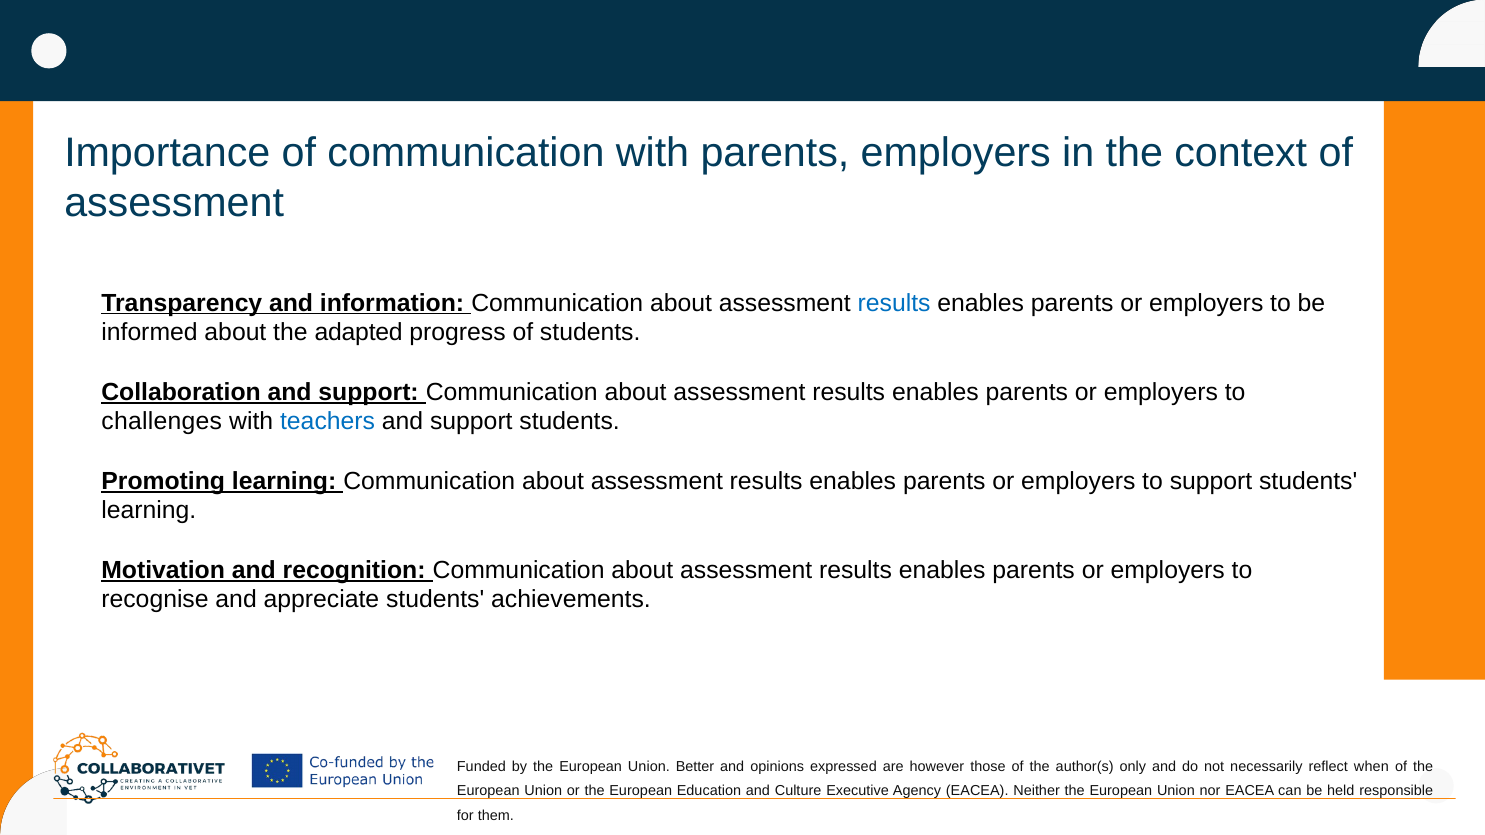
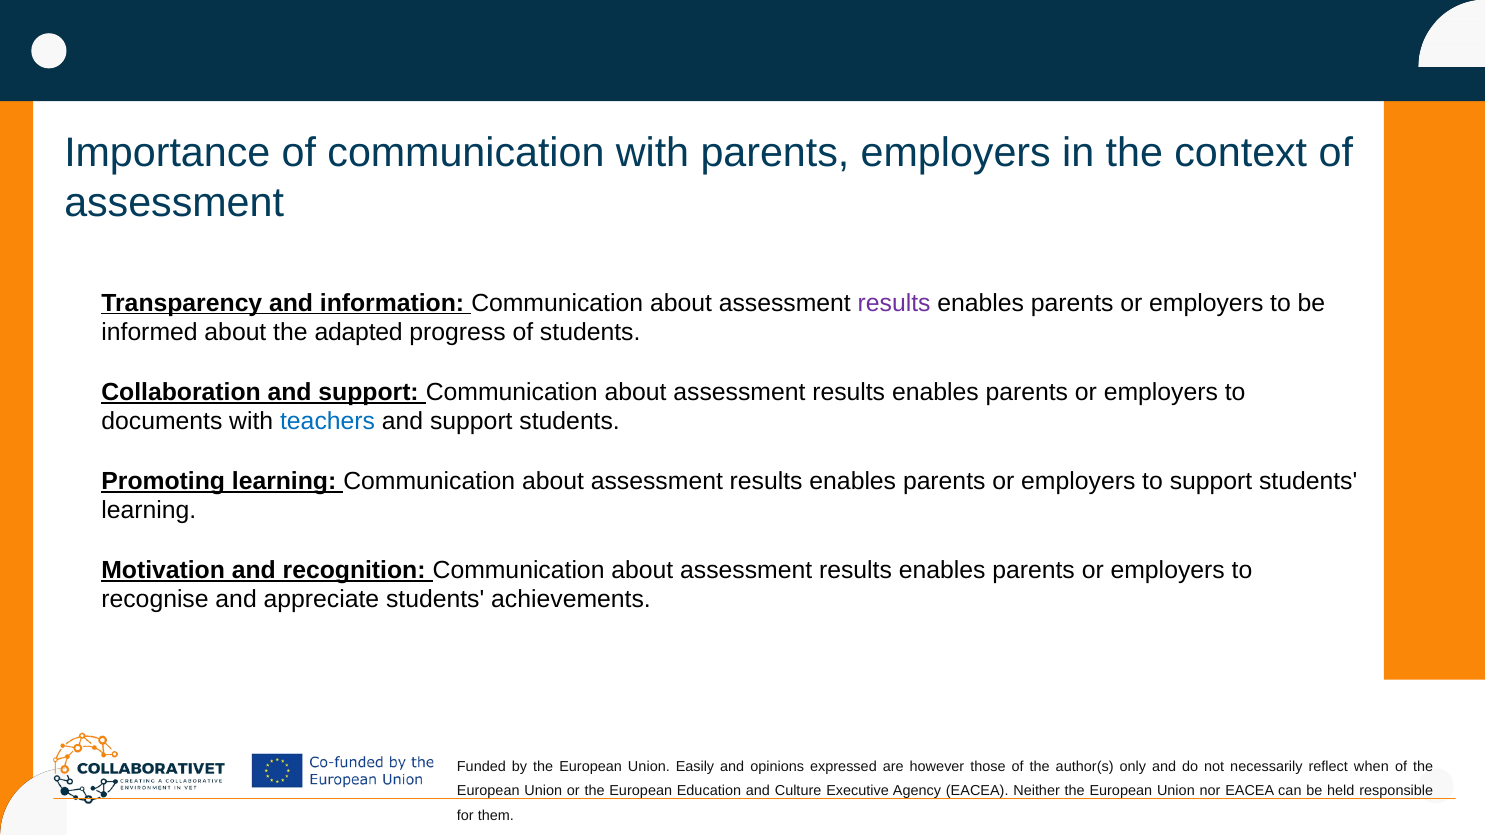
results colour: blue -> purple (894, 303)
challenges: challenges -> documents (162, 422)
Better: Better -> Easily (695, 767)
